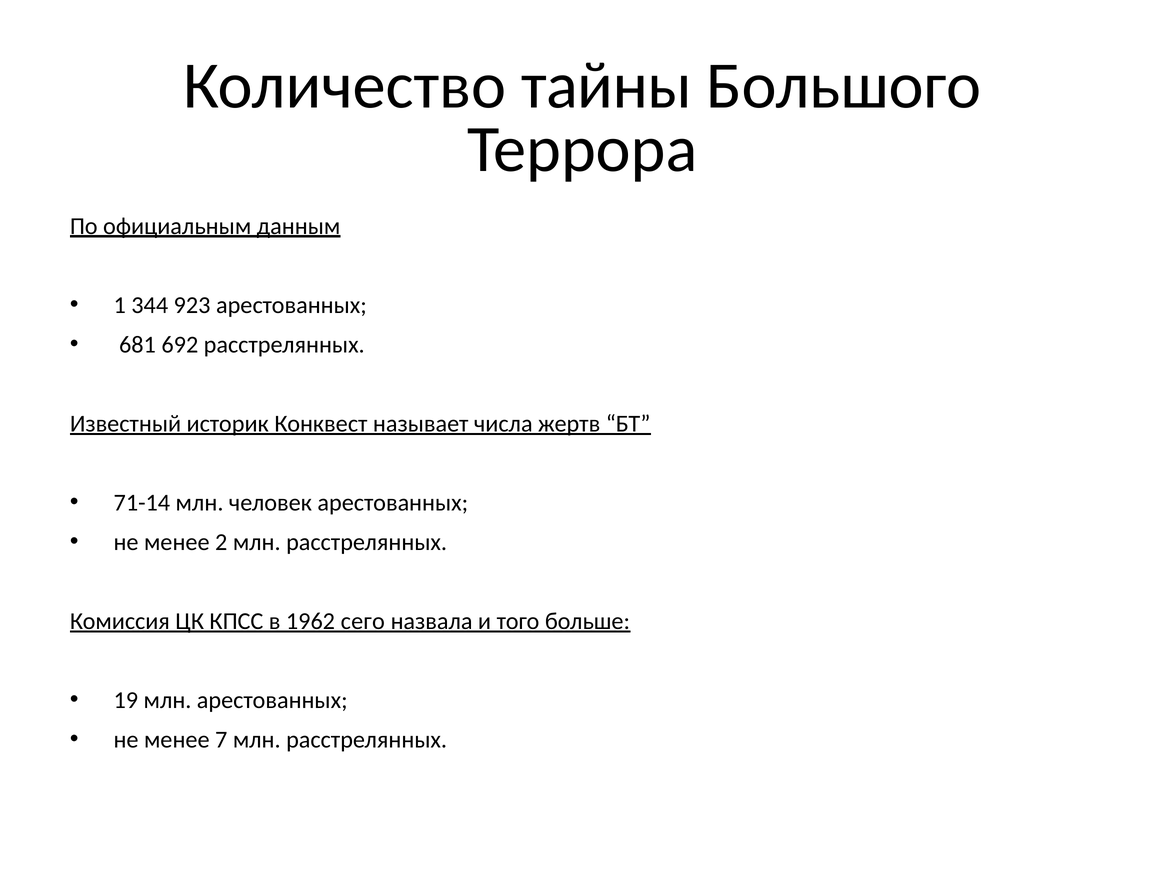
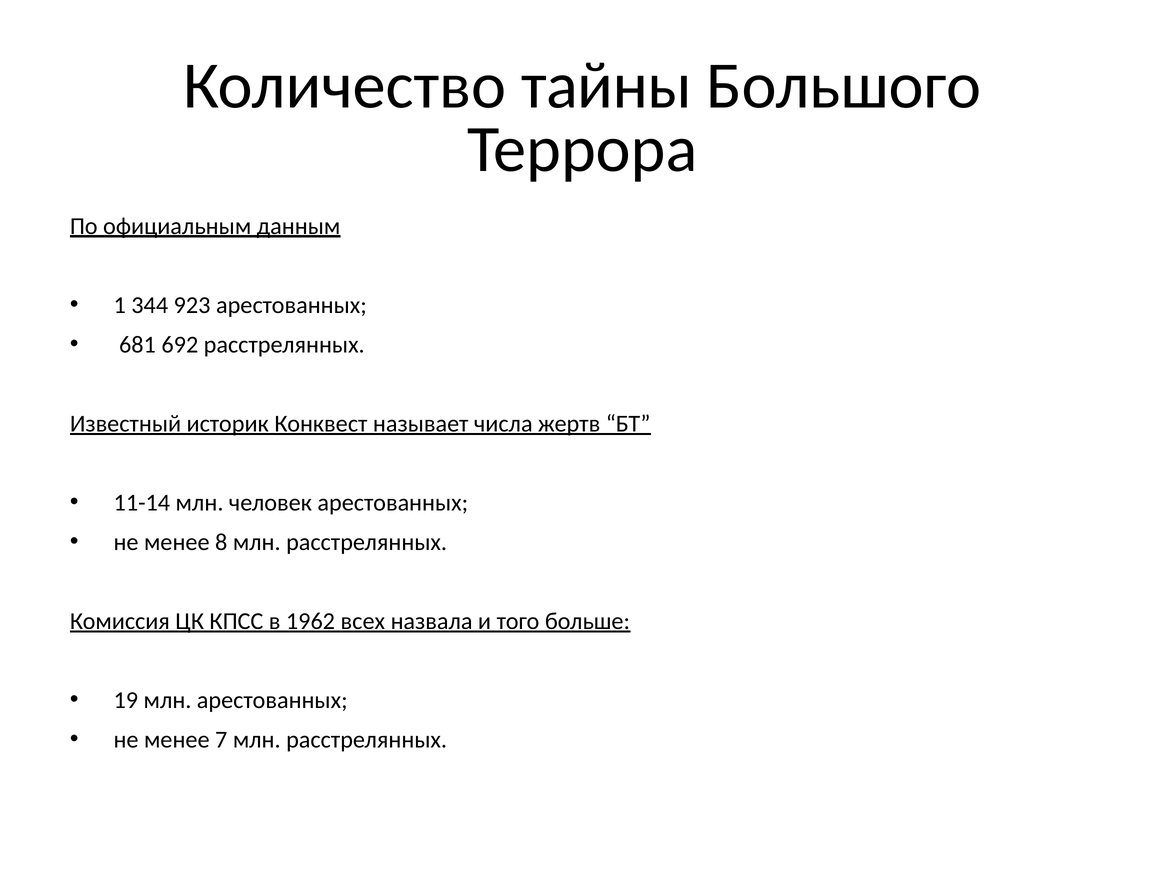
71-14: 71-14 -> 11-14 (142, 502)
2: 2 -> 8 (221, 542)
сего: сего -> всех (363, 621)
